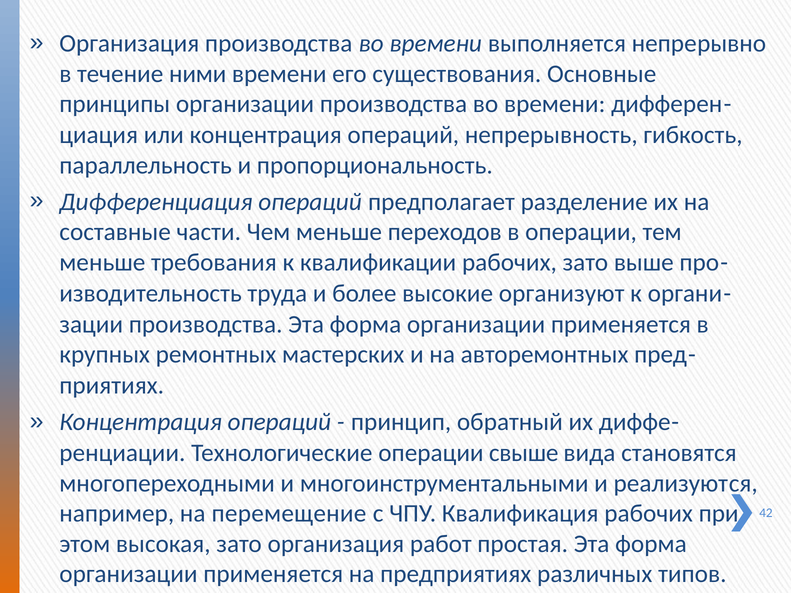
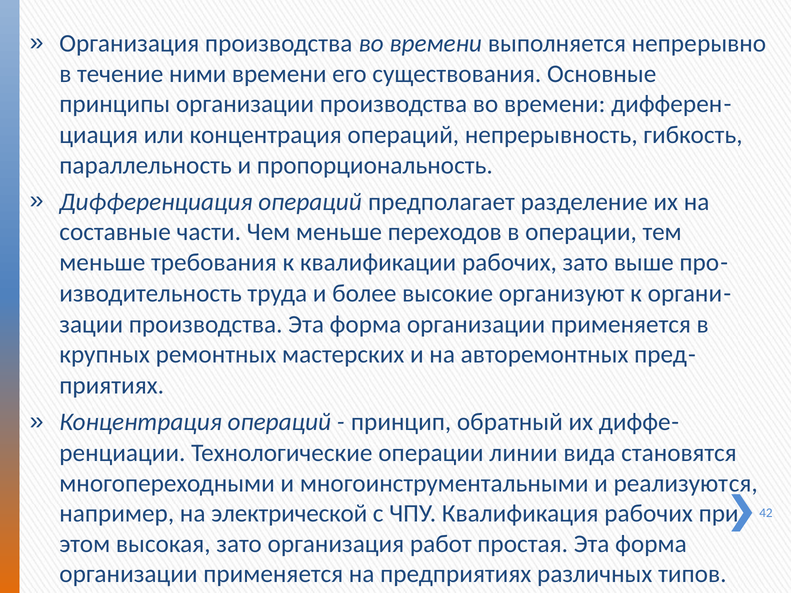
свыше: свыше -> линии (523, 453)
перемещение: перемещение -> электрической (289, 514)
